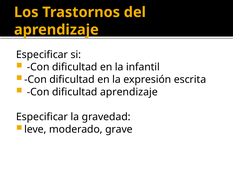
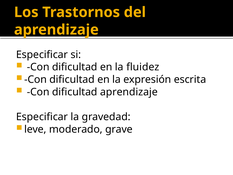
infantil: infantil -> fluidez (143, 67)
